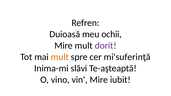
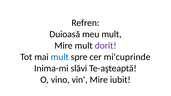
meu ochii: ochii -> mult (112, 34)
mult colour: orange -> blue (60, 57)
mi'suferinţă: mi'suferinţă -> mi'cuprinde (127, 57)
